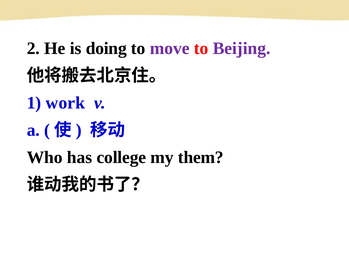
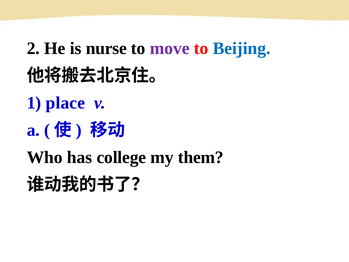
doing: doing -> nurse (106, 48)
Beijing colour: purple -> blue (242, 48)
work: work -> place (65, 103)
